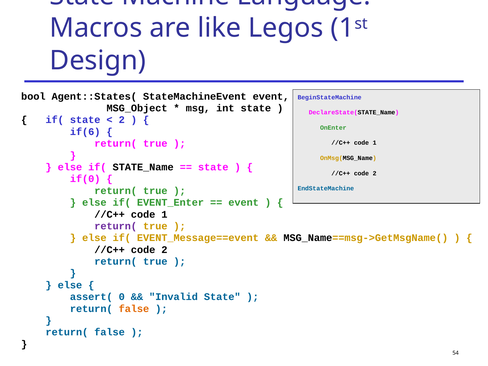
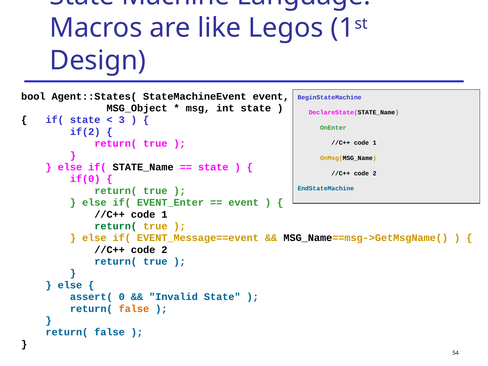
2: 2 -> 3 (122, 120)
if(6: if(6 -> if(2 (85, 132)
return( colour: purple -> green (116, 226)
